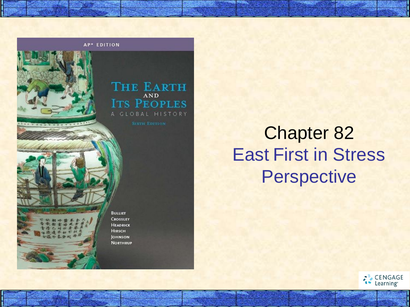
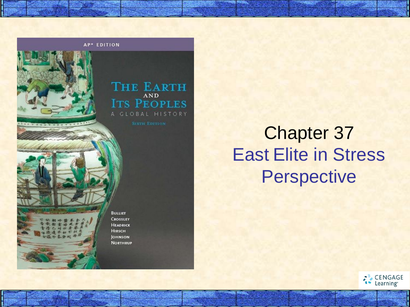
82: 82 -> 37 (344, 133)
First: First -> Elite (291, 155)
